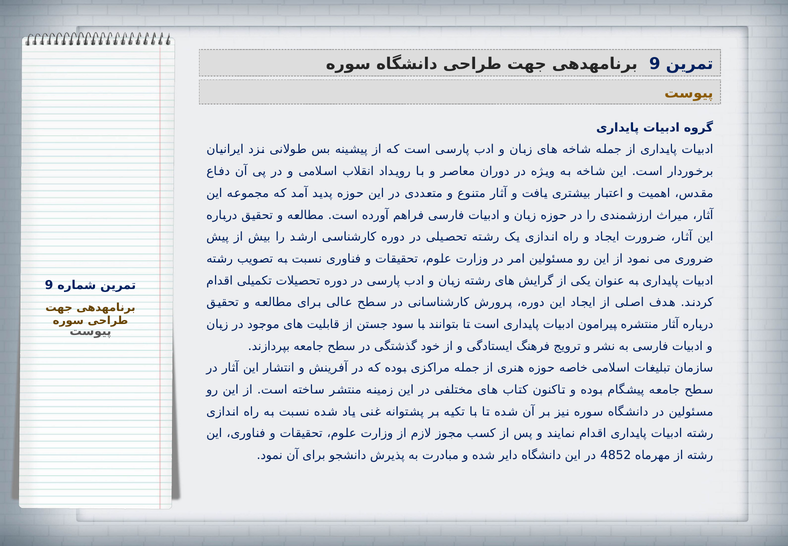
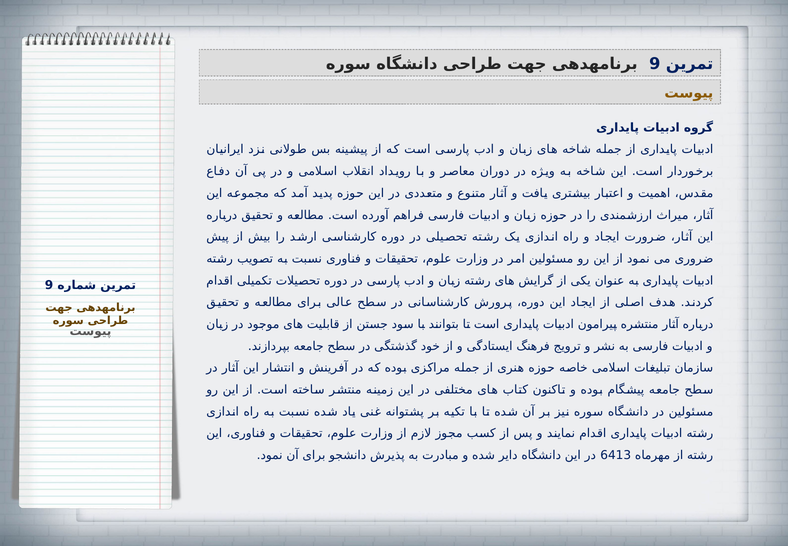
4852: 4852 -> 6413 (616, 455)
